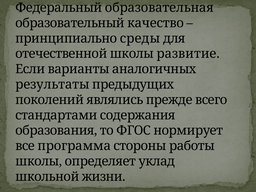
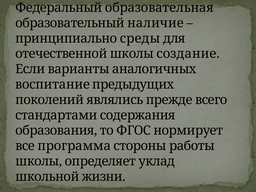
качество: качество -> наличие (155, 23)
развитие: развитие -> создание (188, 54)
результаты: результаты -> воспитание (53, 84)
